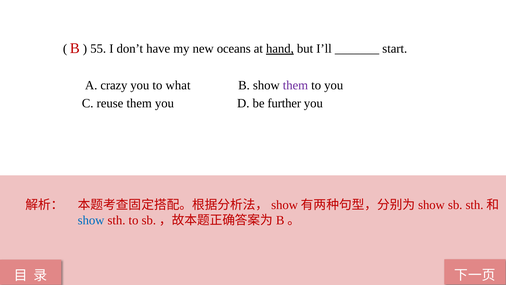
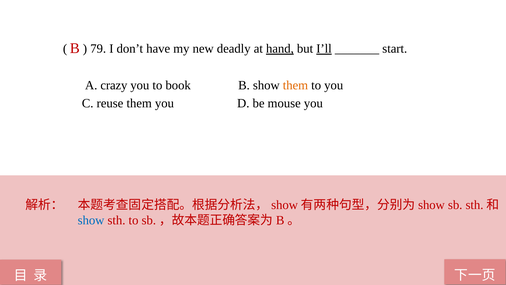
55: 55 -> 79 (98, 49)
oceans: oceans -> deadly (234, 49)
I’ll underline: none -> present (324, 49)
what: what -> book (178, 85)
them colour: purple -> orange (295, 85)
further: further -> mouse (284, 103)
